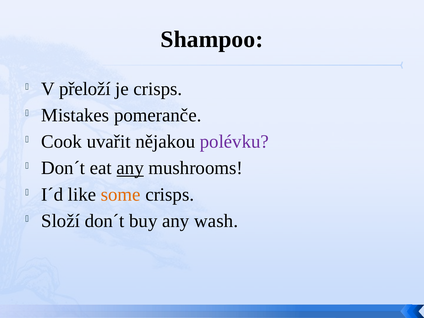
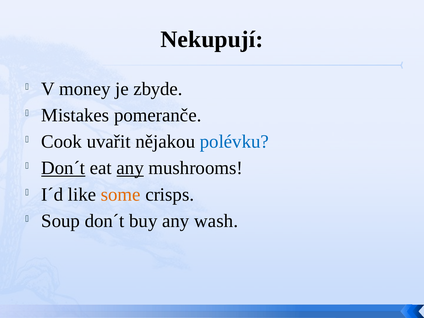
Shampoo: Shampoo -> Nekupují (212, 39)
přeloží: přeloží -> money (85, 89)
je crisps: crisps -> zbyde (158, 89)
polévku colour: purple -> blue (234, 142)
Don´t underline: none -> present (63, 168)
Složí: Složí -> Soup (61, 221)
